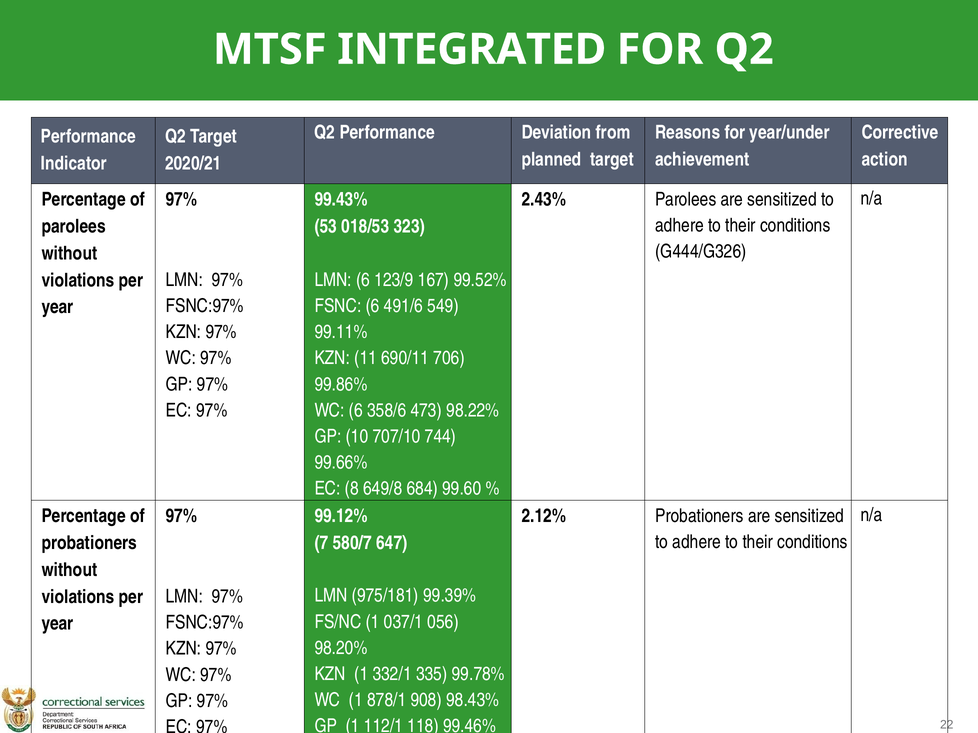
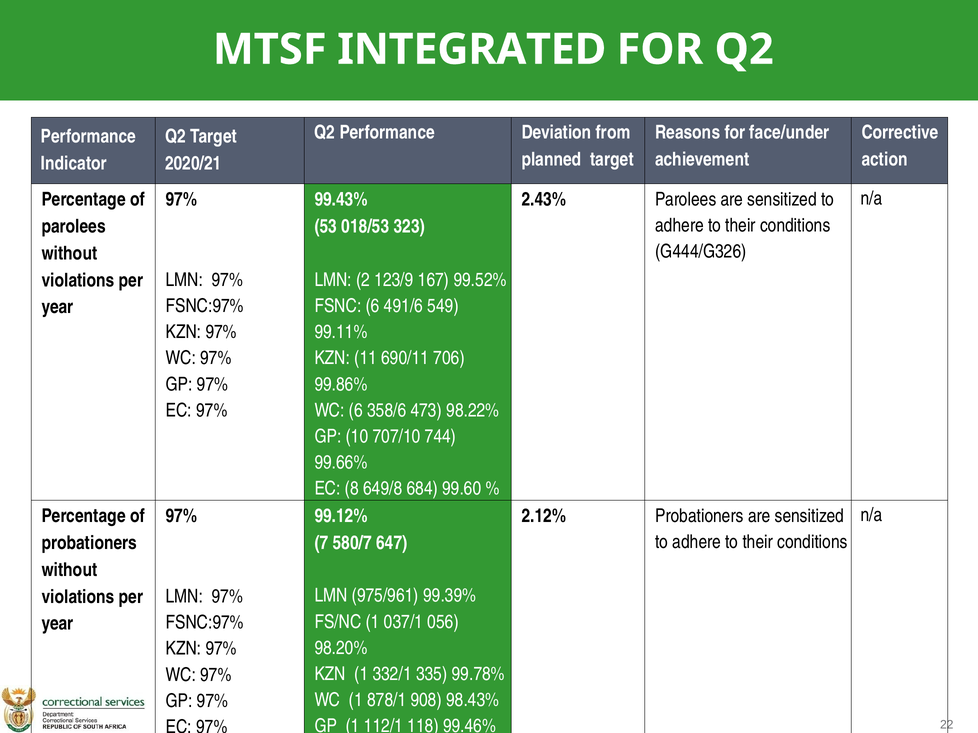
year/under: year/under -> face/under (790, 133)
LMN 6: 6 -> 2 (363, 280)
975/181: 975/181 -> 975/961 (385, 596)
